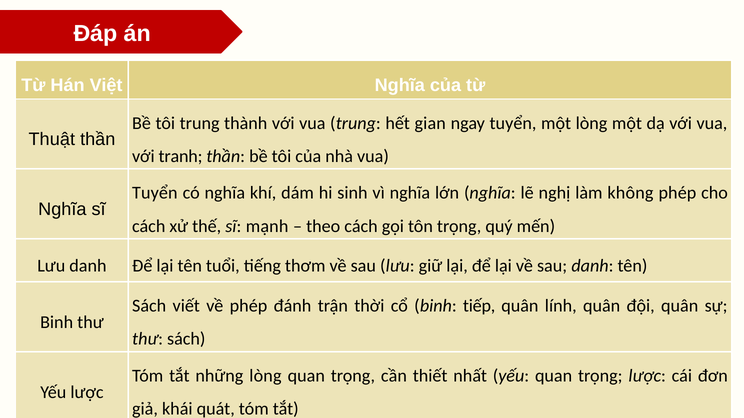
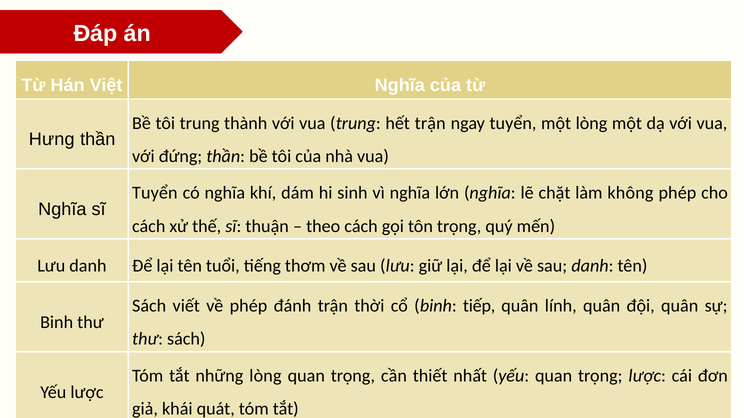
hết gian: gian -> trận (430, 123)
Thuật: Thuật -> Hưng (52, 139)
tranh: tranh -> đứng (180, 156)
nghị: nghị -> chặt (555, 193)
mạnh: mạnh -> thuận (267, 226)
